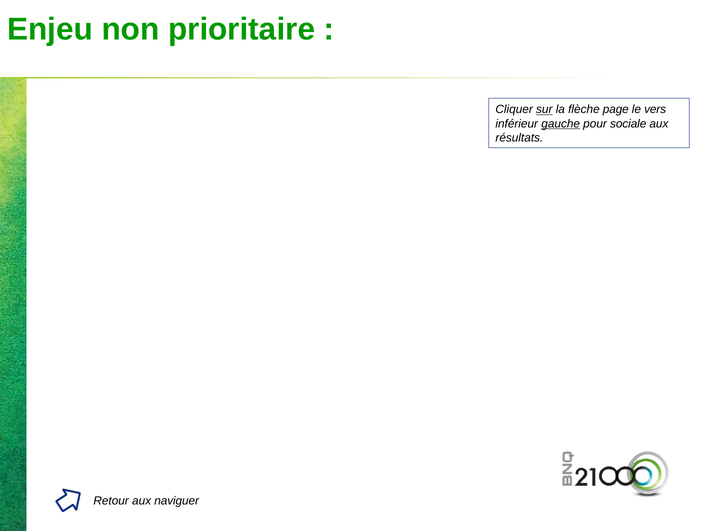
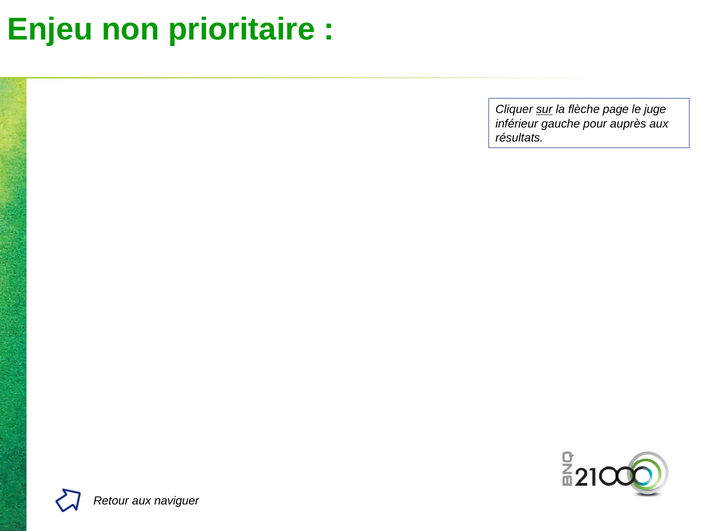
vers: vers -> juge (655, 110)
gauche underline: present -> none (561, 124)
sociale: sociale -> auprès (628, 124)
